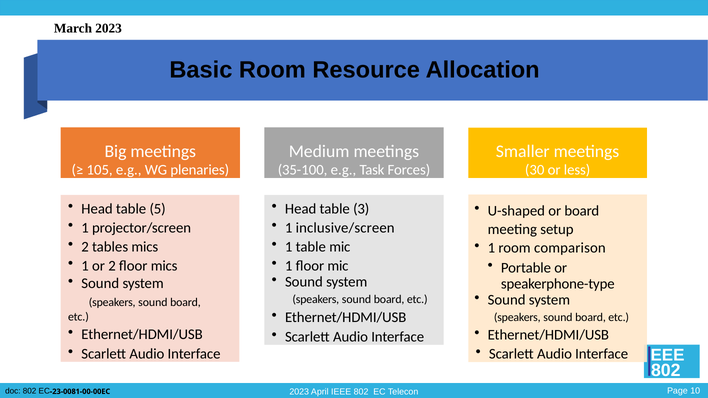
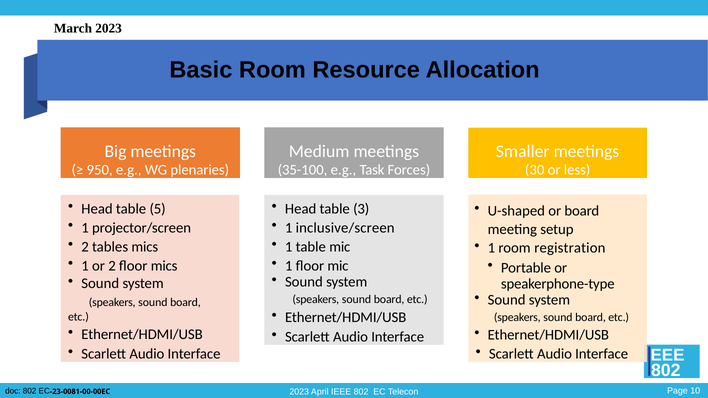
105: 105 -> 950 (100, 170)
comparison: comparison -> registration (570, 248)
